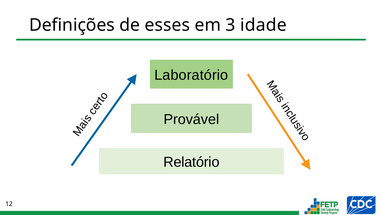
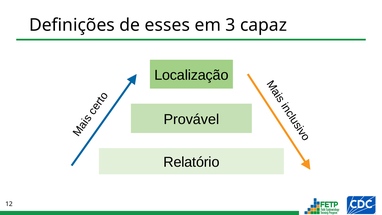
idade: idade -> capaz (264, 25)
Laboratório: Laboratório -> Localização (191, 75)
